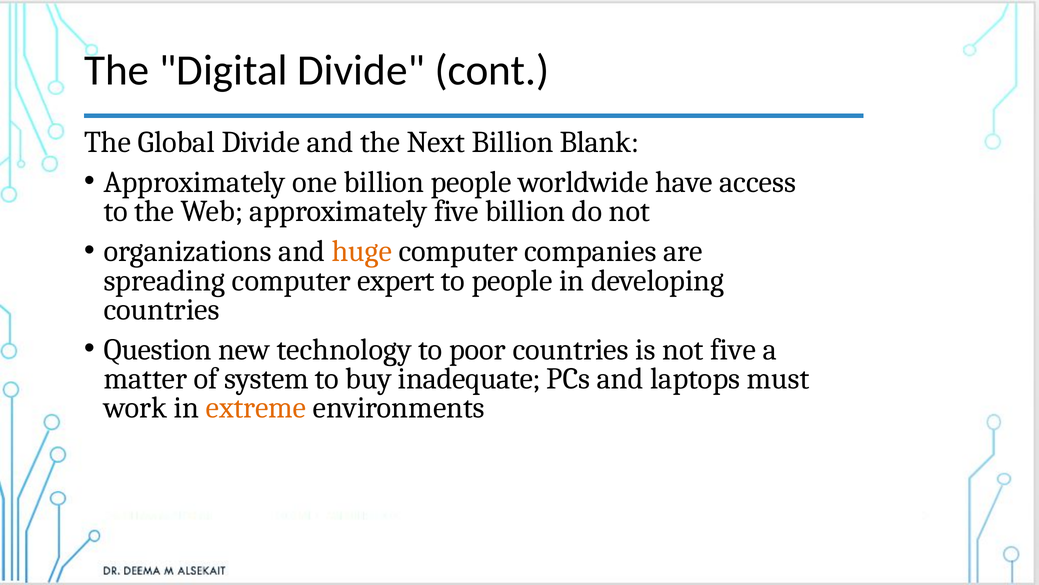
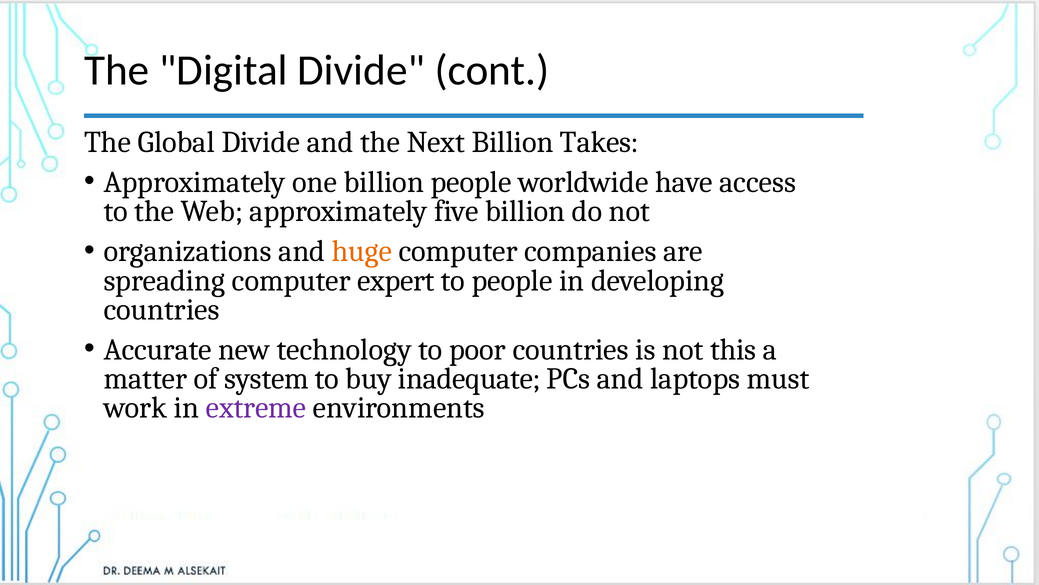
Blank: Blank -> Takes (599, 142)
Question: Question -> Accurate (158, 349)
not five: five -> this (733, 349)
extreme colour: orange -> purple (256, 408)
